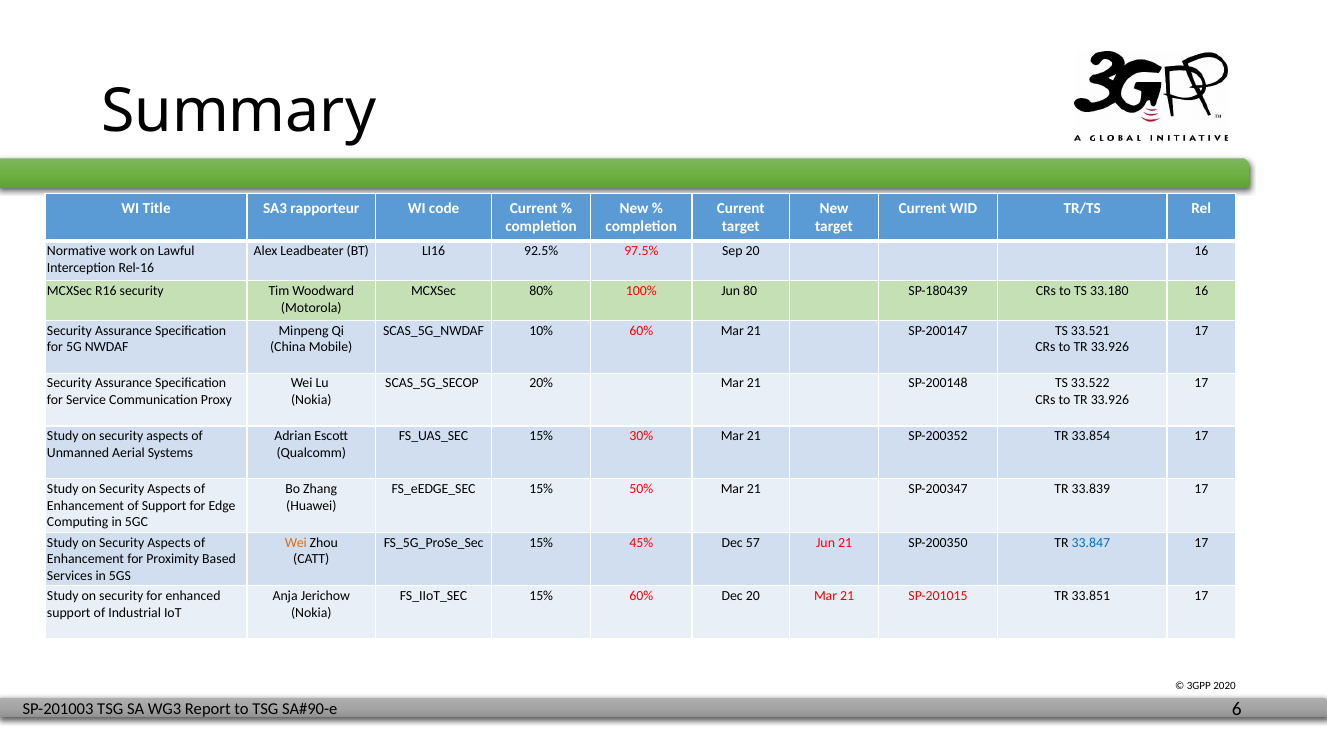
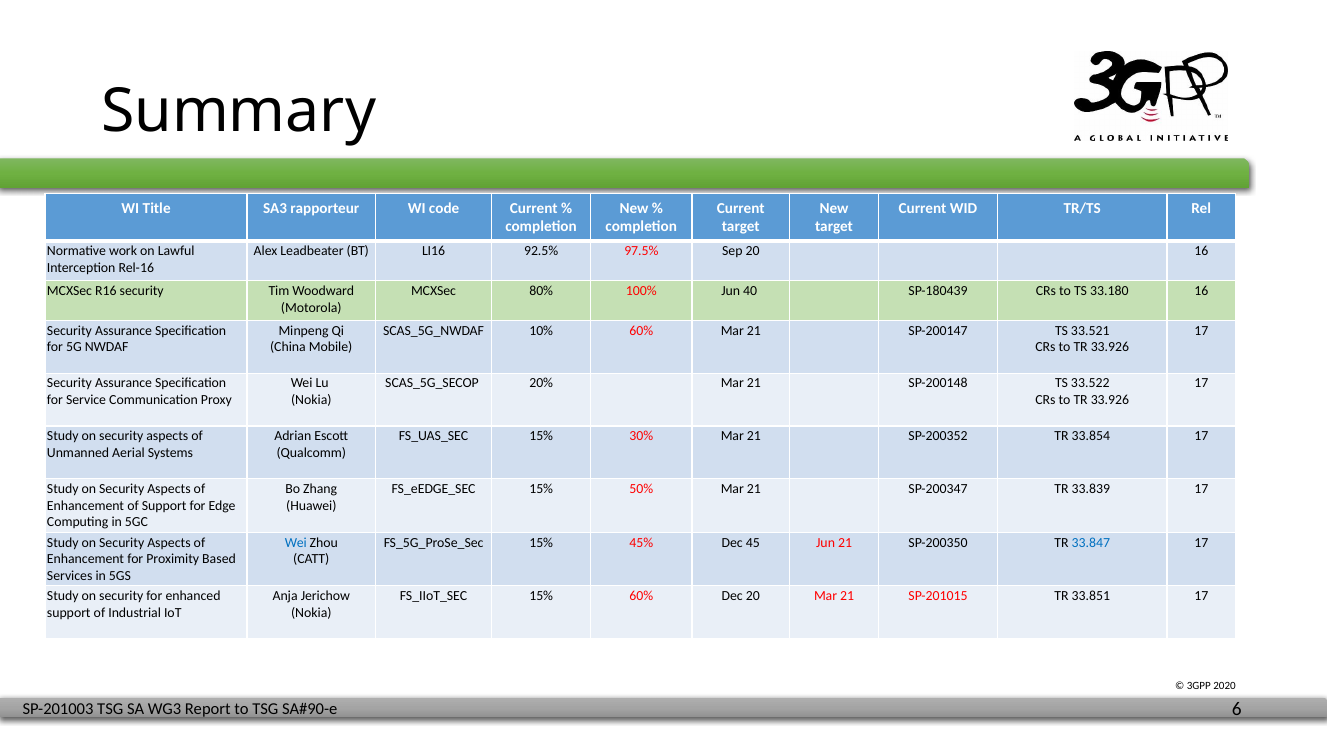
80: 80 -> 40 (750, 291)
Wei colour: orange -> blue (296, 543)
57: 57 -> 45 (753, 543)
